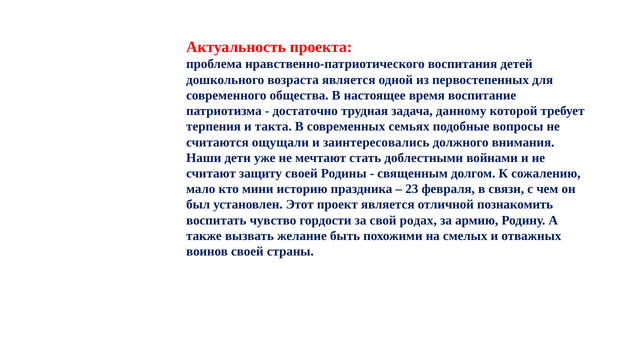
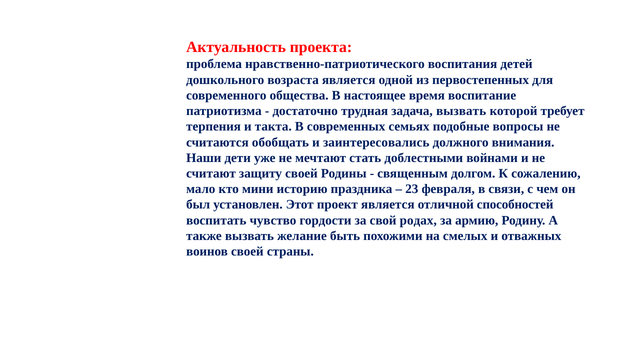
задача данному: данному -> вызвать (461, 111)
ощущали: ощущали -> обобщать (280, 142)
познакомить: познакомить -> способностей (515, 205)
